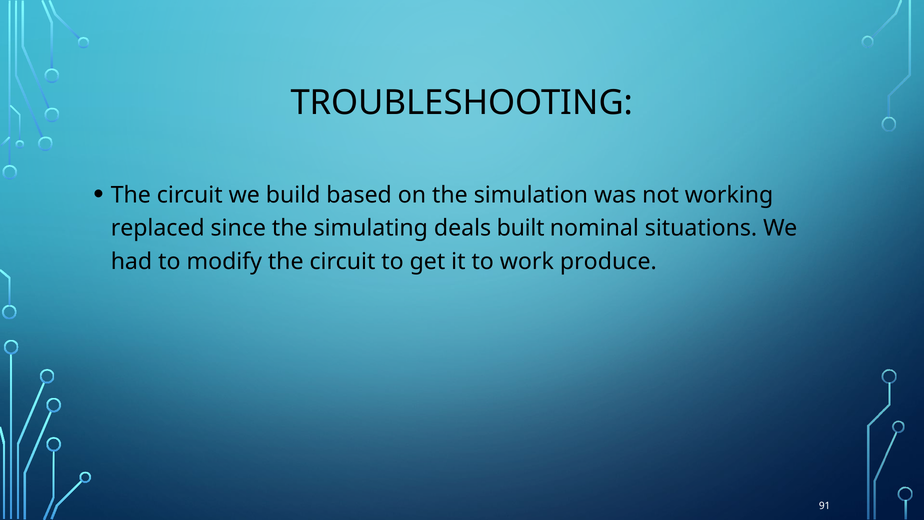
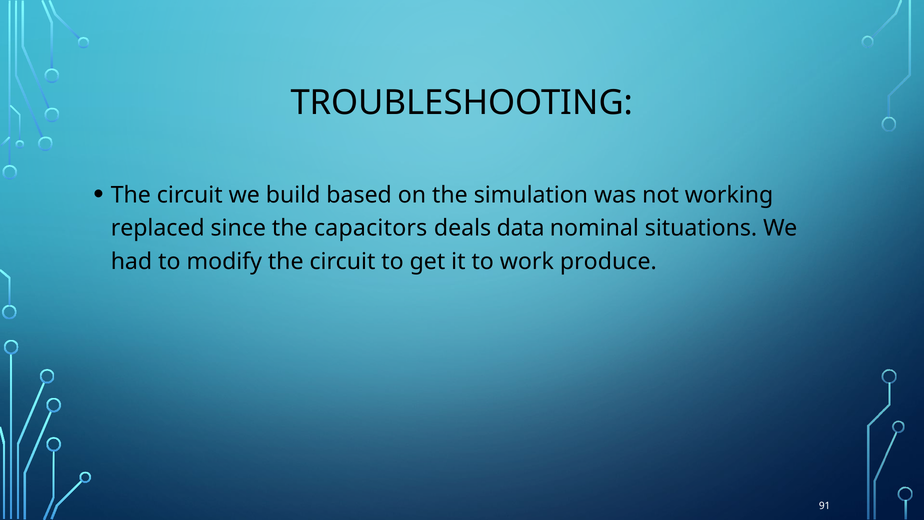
simulating: simulating -> capacitors (371, 228)
built: built -> data (521, 228)
